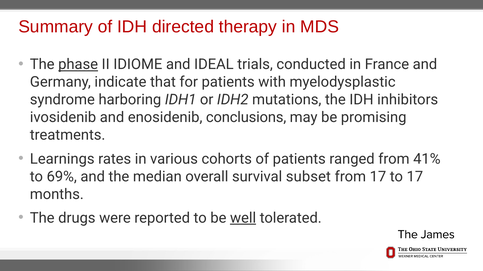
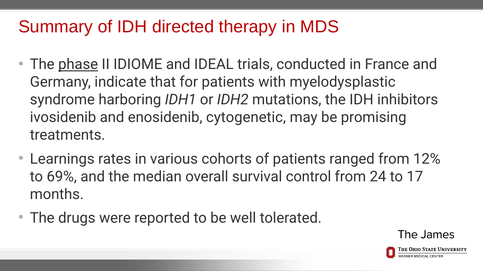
conclusions: conclusions -> cytogenetic (246, 118)
41%: 41% -> 12% (427, 159)
subset: subset -> control (309, 177)
from 17: 17 -> 24 (378, 177)
well underline: present -> none (243, 218)
